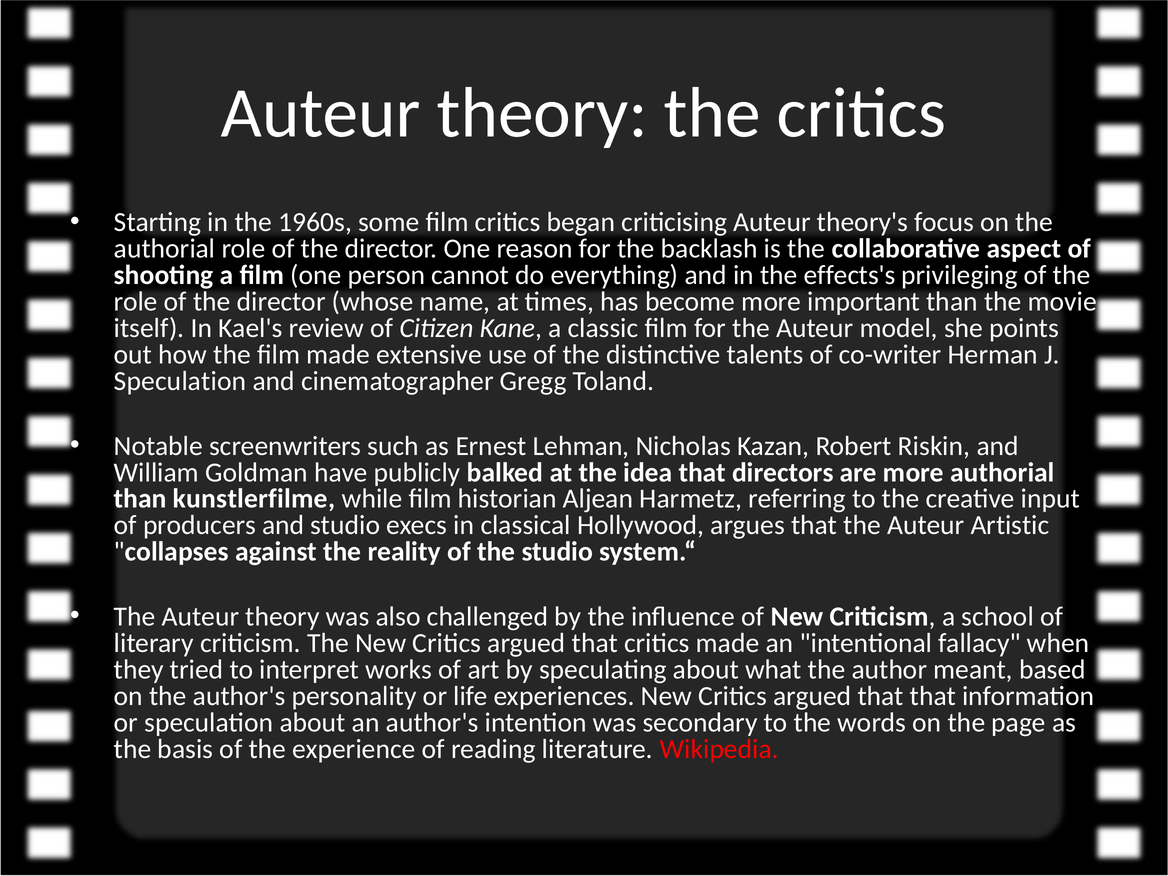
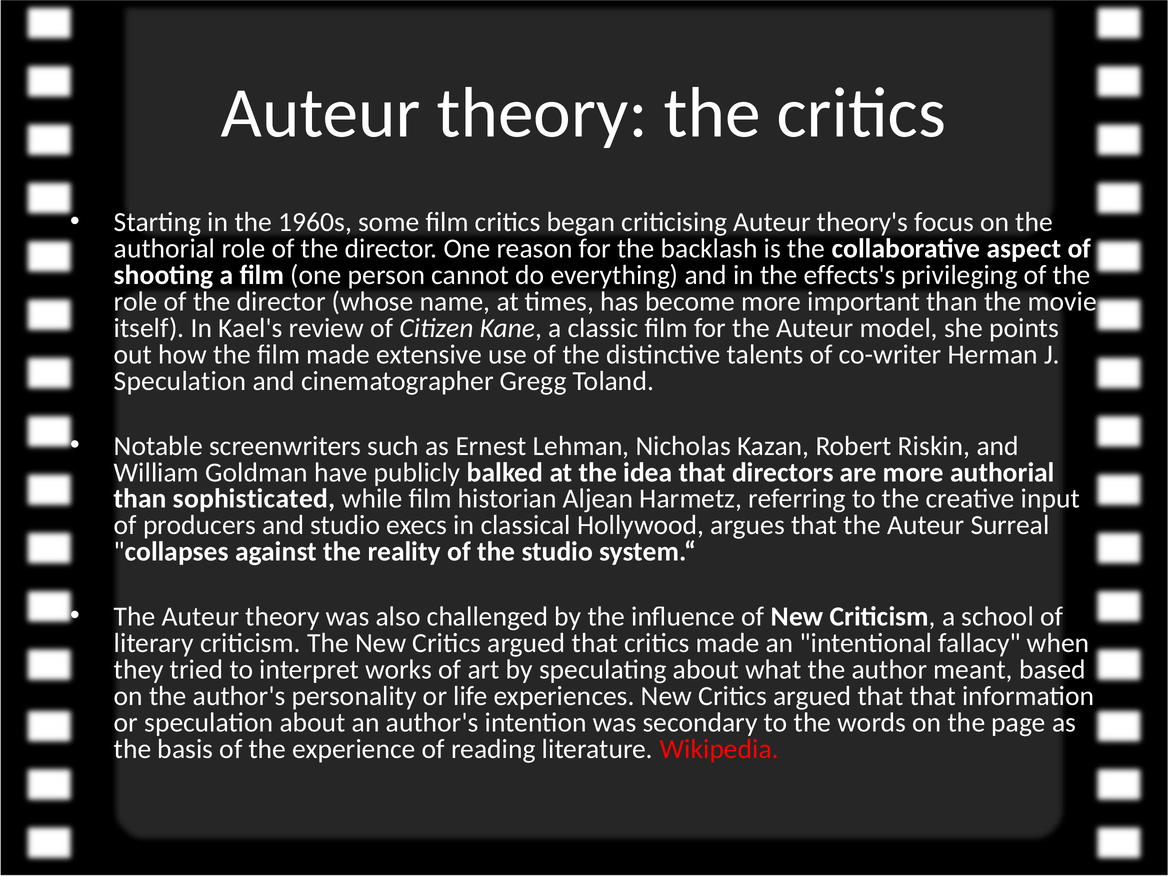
kunstlerfilme: kunstlerfilme -> sophisticated (254, 499)
Artistic: Artistic -> Surreal (1010, 525)
